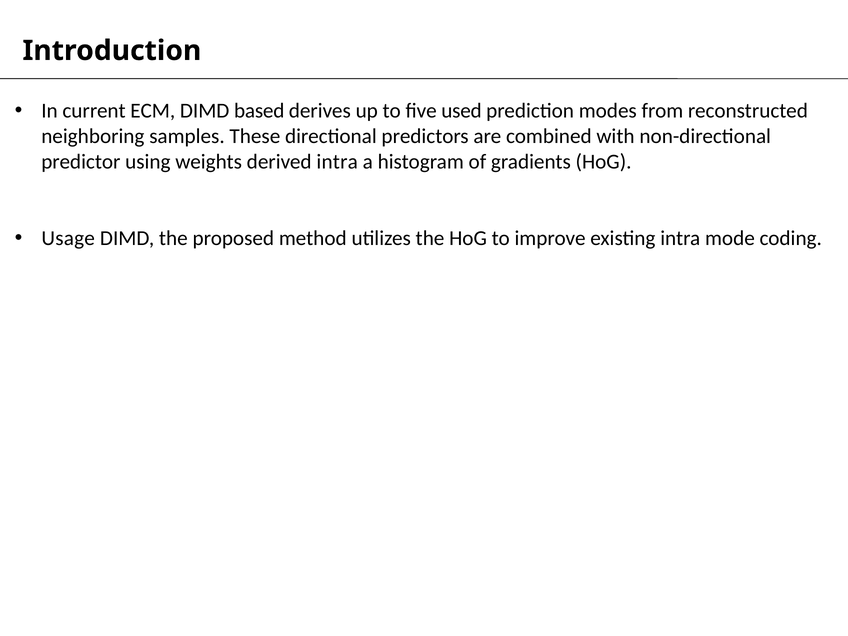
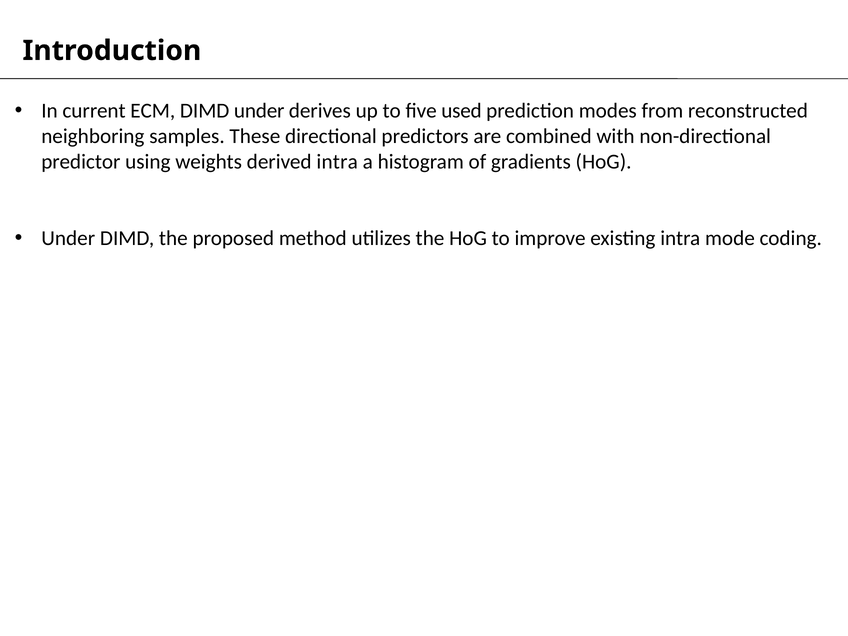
DIMD based: based -> under (259, 111)
Usage: Usage -> Under (68, 238)
